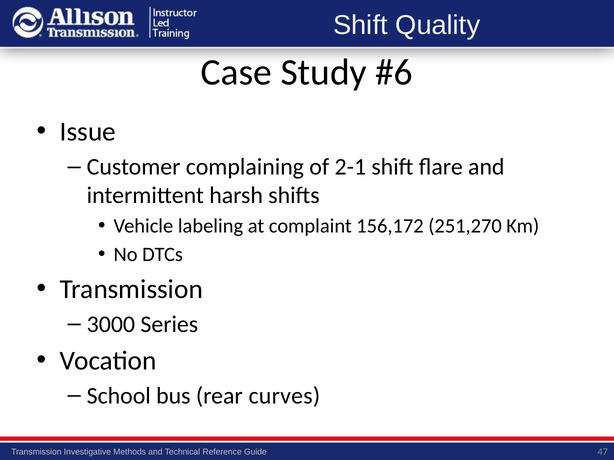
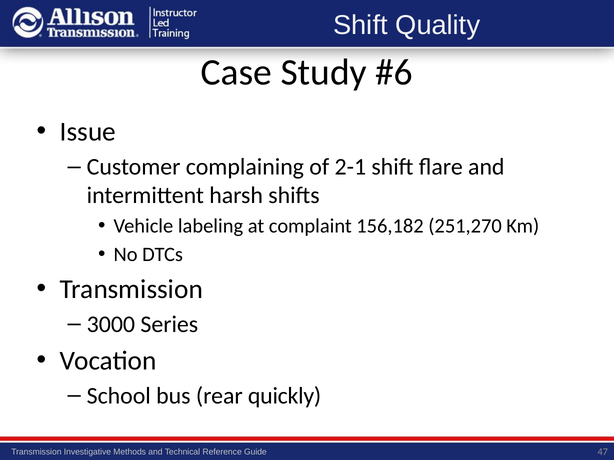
156,172: 156,172 -> 156,182 (390, 226)
curves: curves -> quickly (285, 396)
